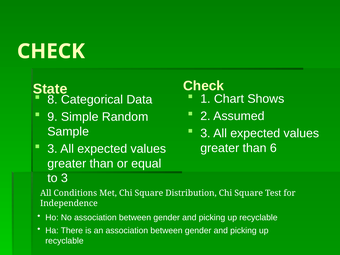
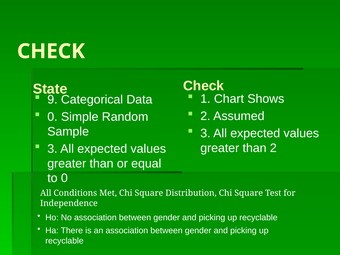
8: 8 -> 9 (52, 100)
9: 9 -> 0 (52, 117)
than 6: 6 -> 2 (273, 148)
to 3: 3 -> 0 (64, 178)
